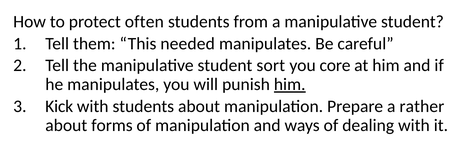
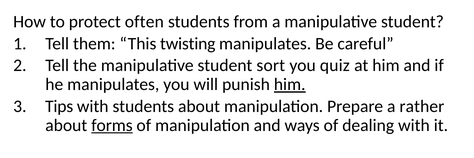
needed: needed -> twisting (188, 44)
core: core -> quiz (335, 65)
Kick: Kick -> Tips (59, 106)
forms underline: none -> present (112, 125)
